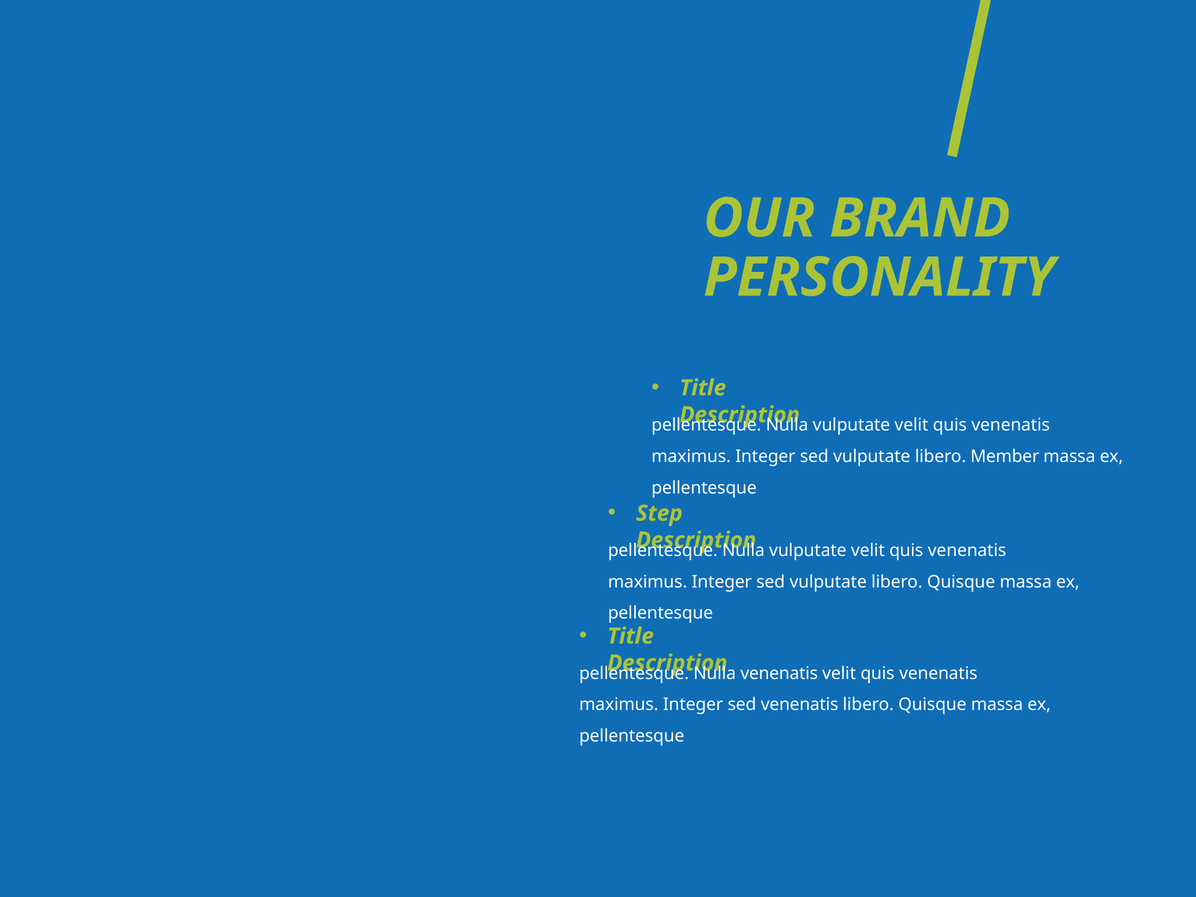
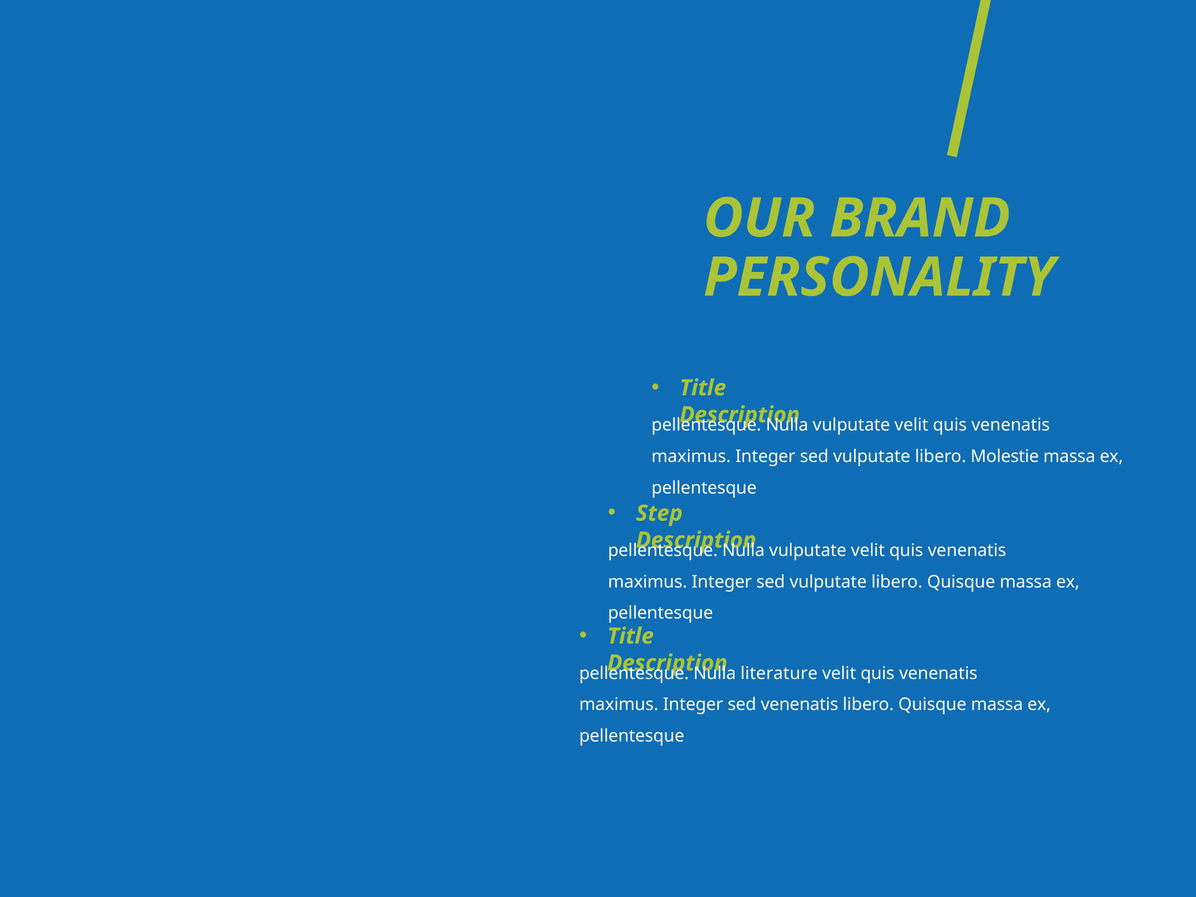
Member: Member -> Molestie (1005, 456)
venenatis: venenatis -> literature (779, 673)
